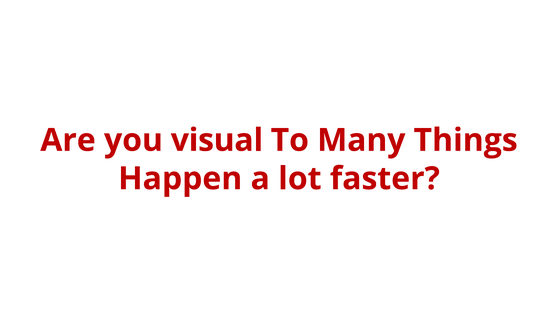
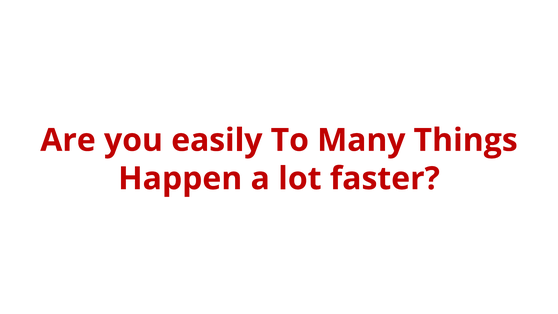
visual: visual -> easily (217, 140)
